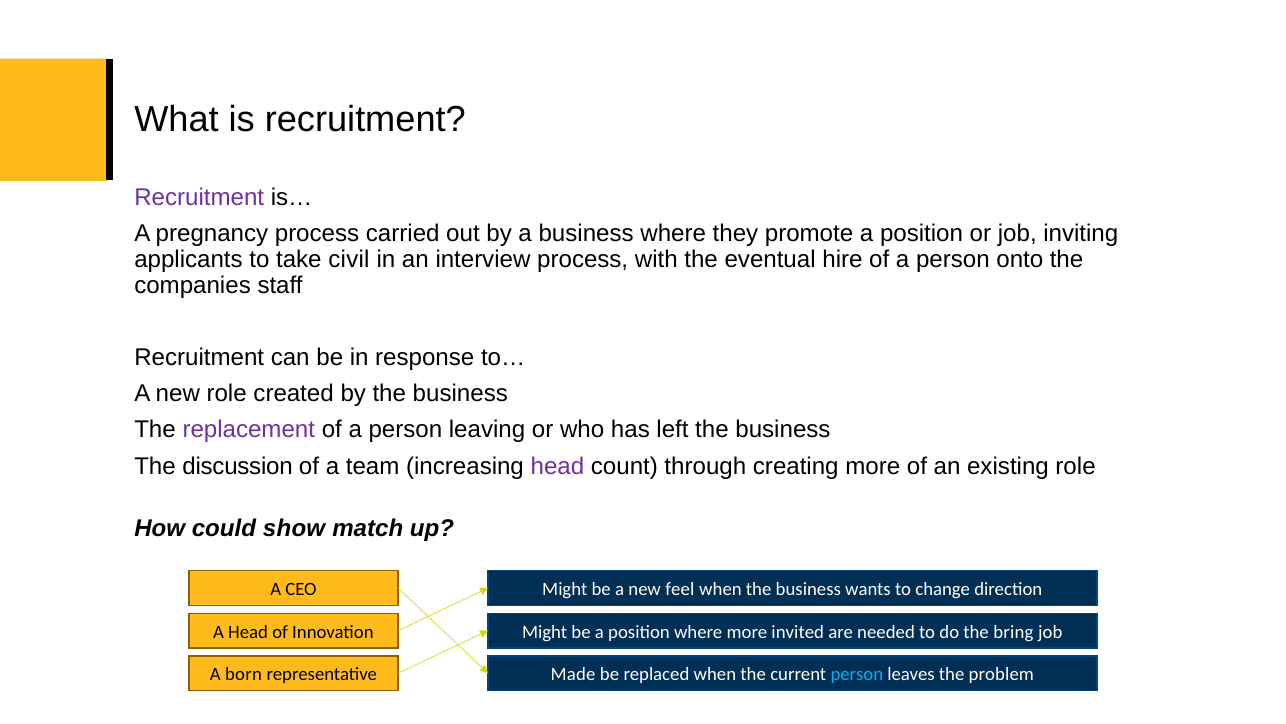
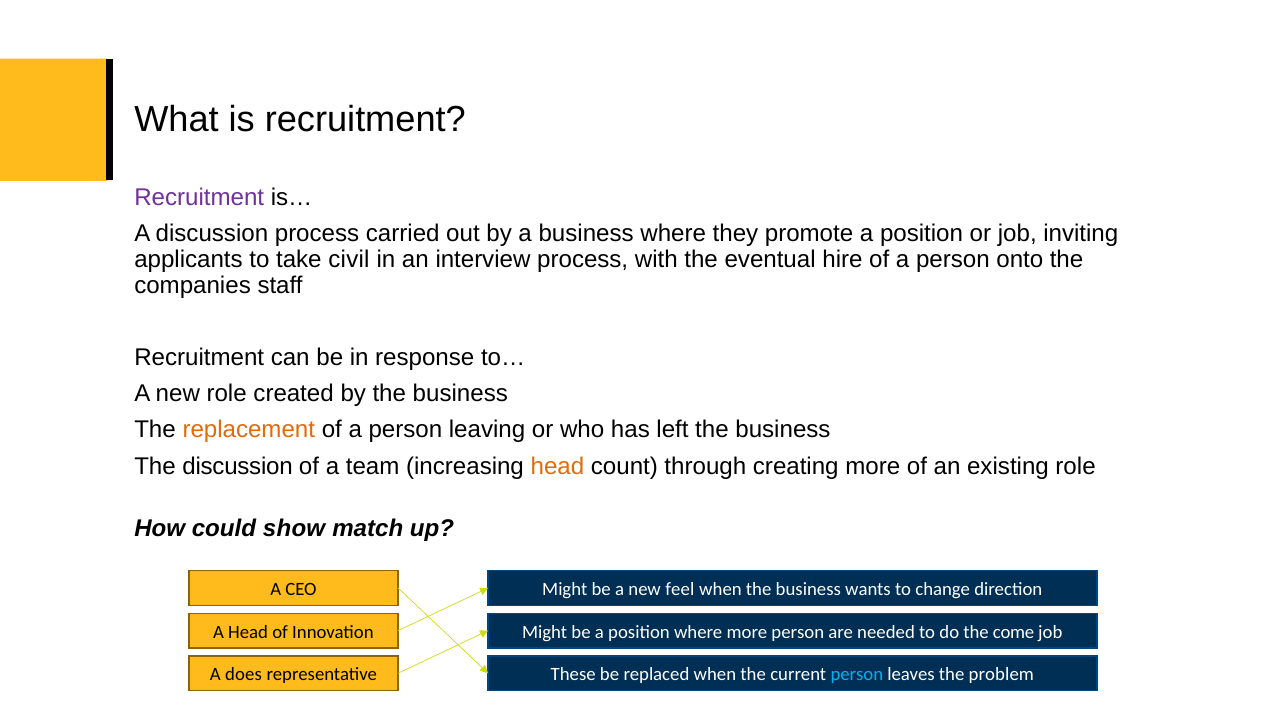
A pregnancy: pregnancy -> discussion (212, 233)
replacement colour: purple -> orange (249, 430)
head colour: purple -> orange (557, 466)
more invited: invited -> person (798, 631)
bring: bring -> come (1014, 631)
born: born -> does (244, 674)
Made: Made -> These (573, 674)
